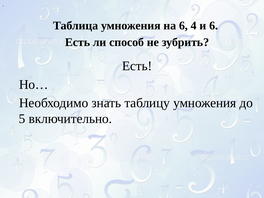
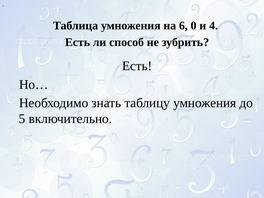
4: 4 -> 0 (194, 26)
и 6: 6 -> 4 (214, 26)
